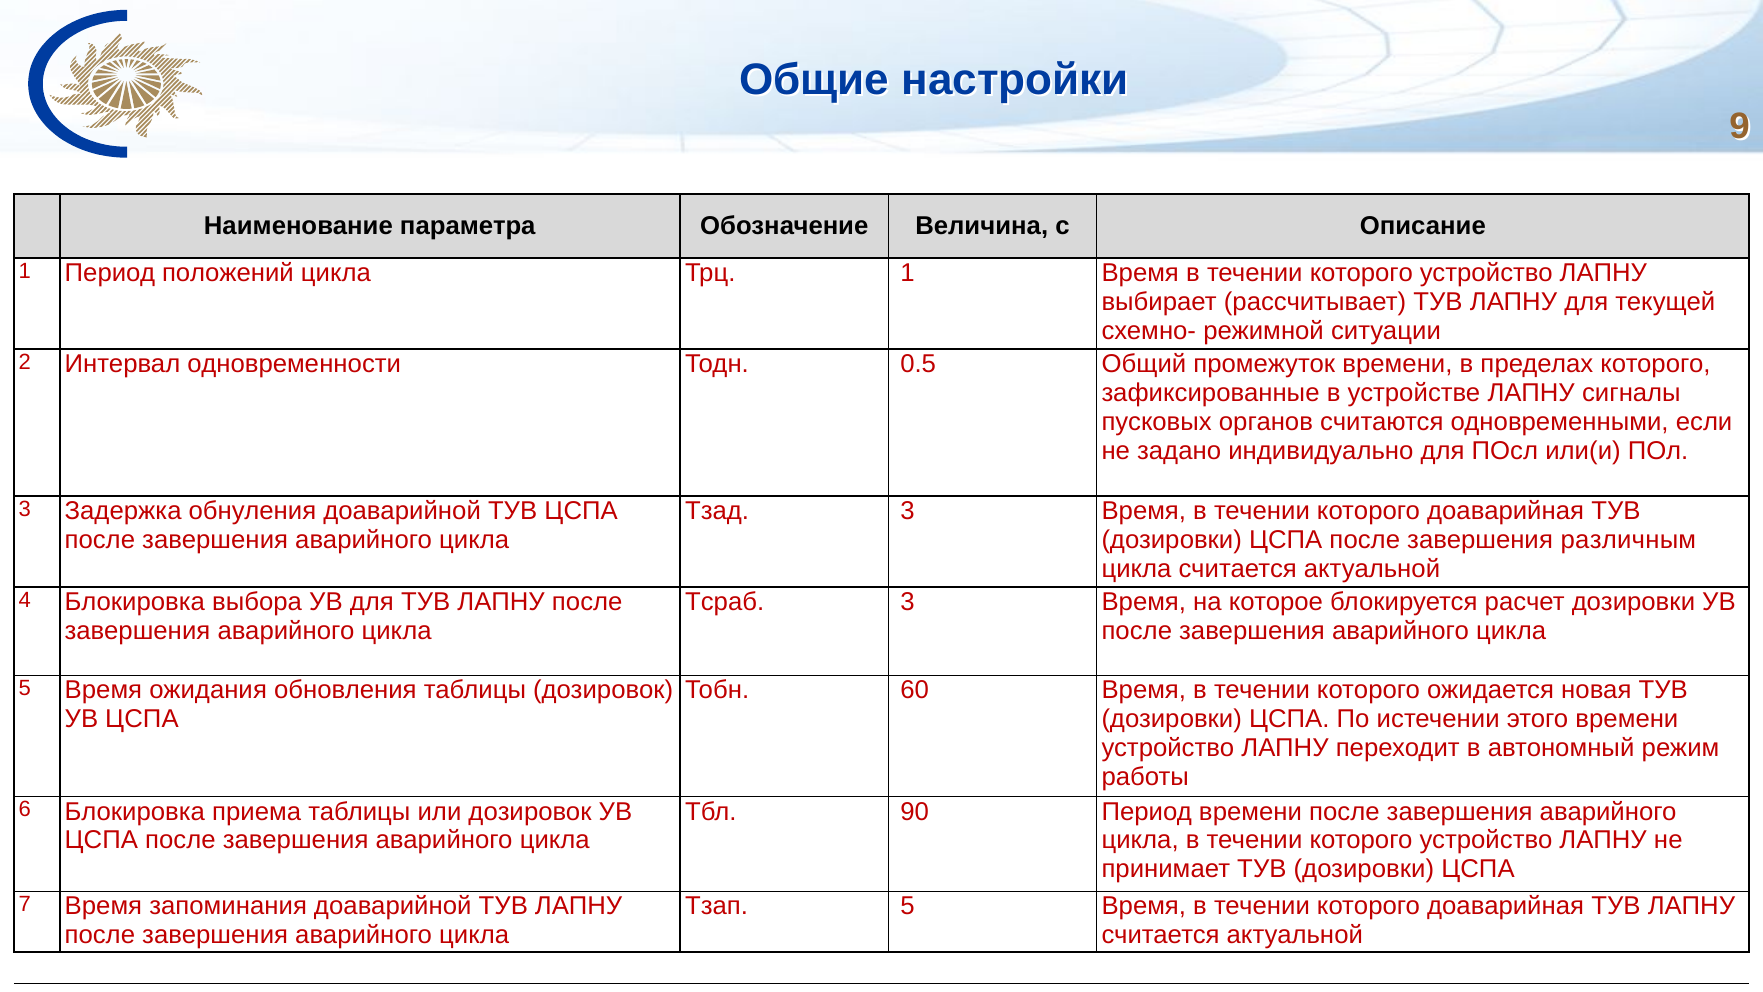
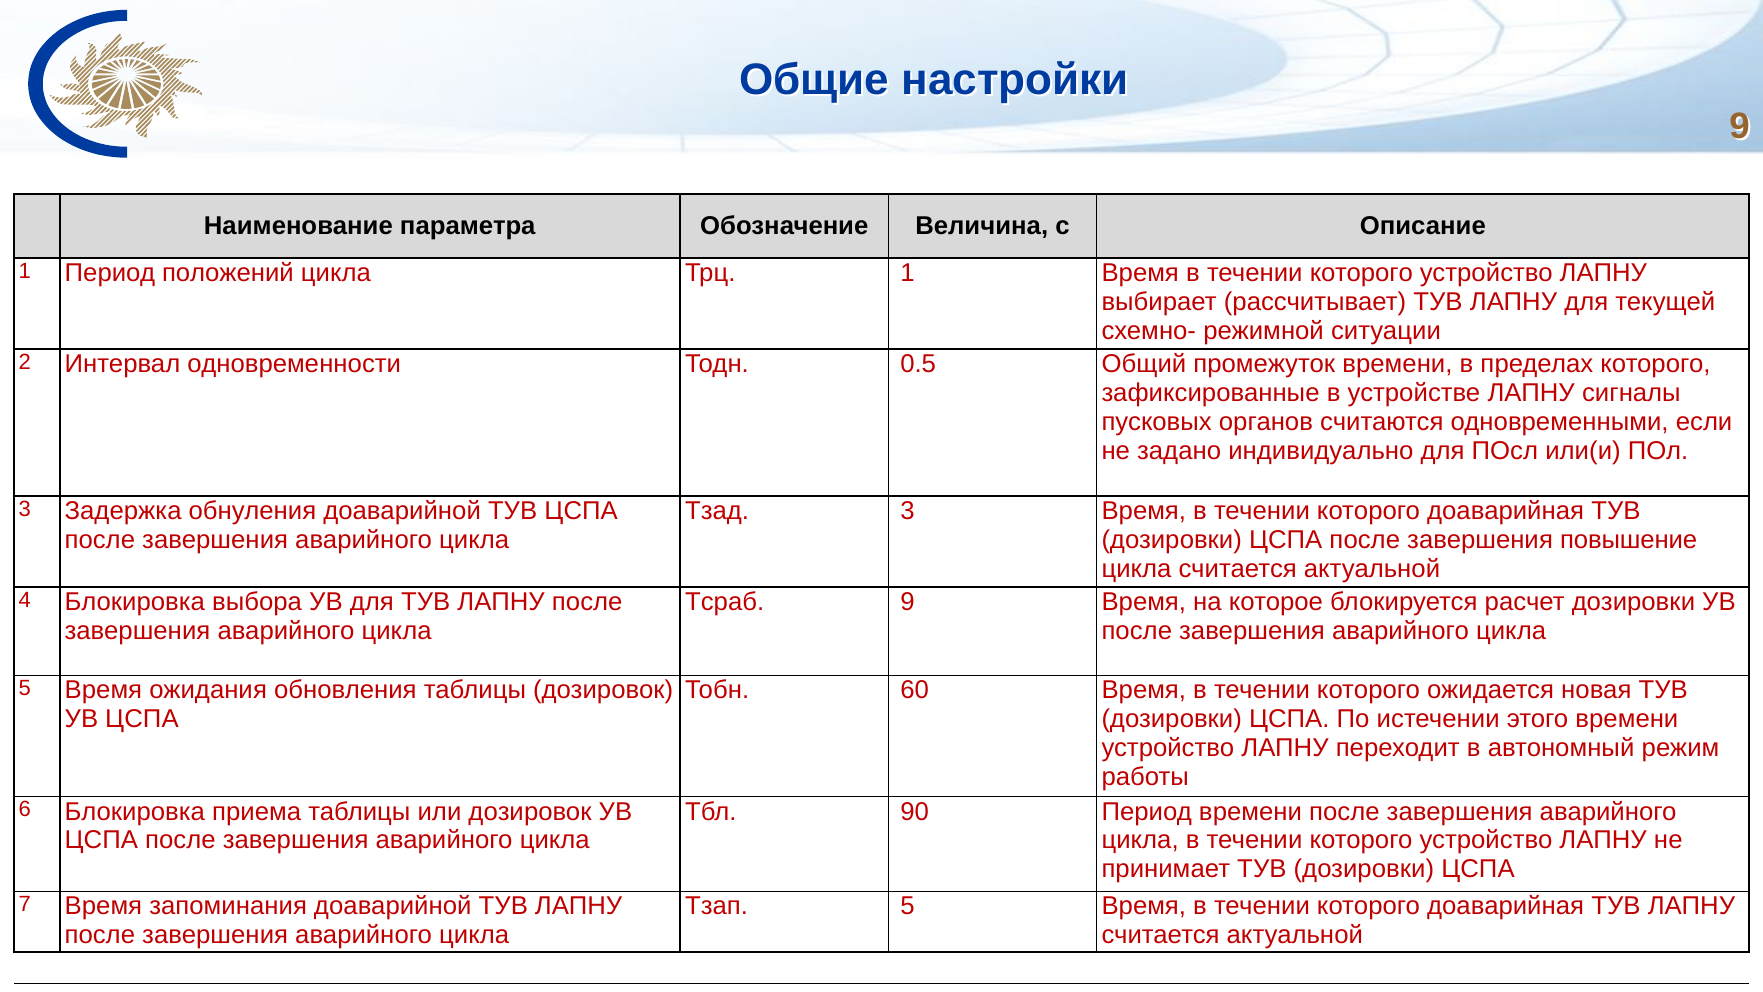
различным: различным -> повышение (1629, 540)
Tсраб 3: 3 -> 9 (908, 602)
